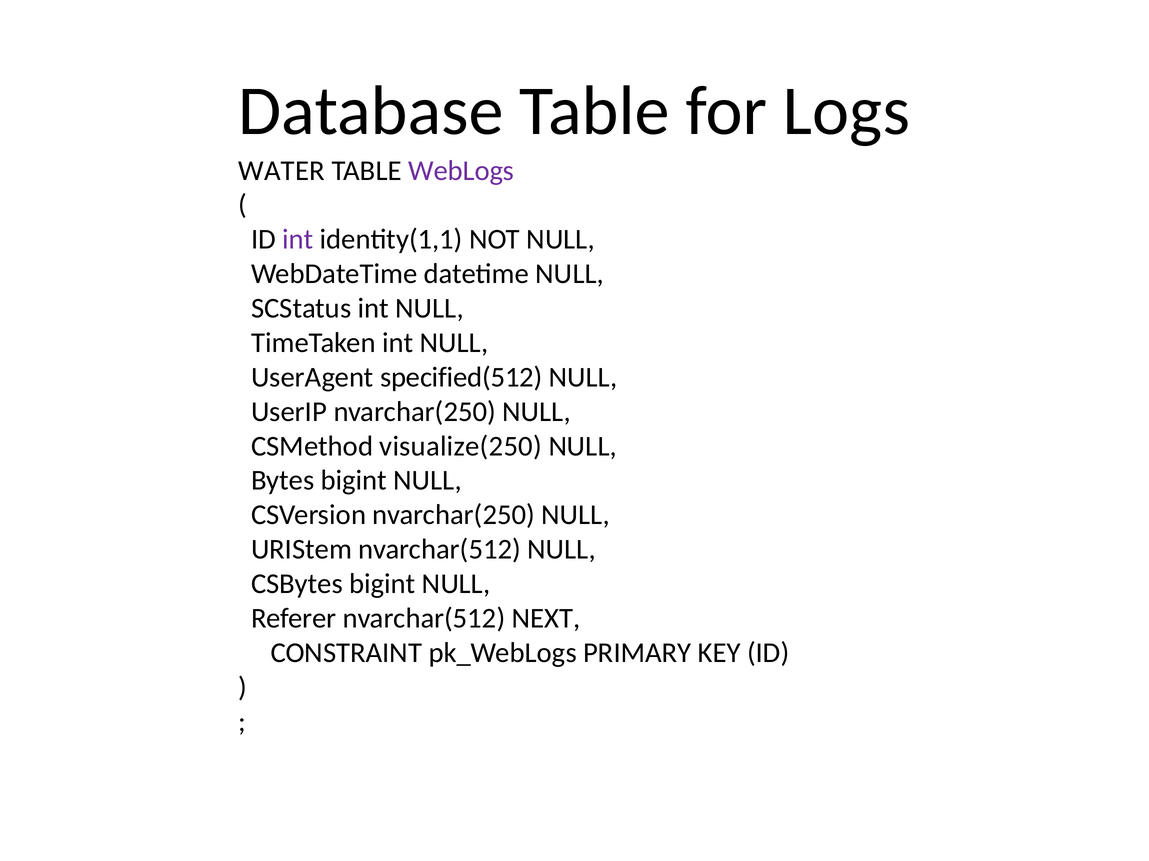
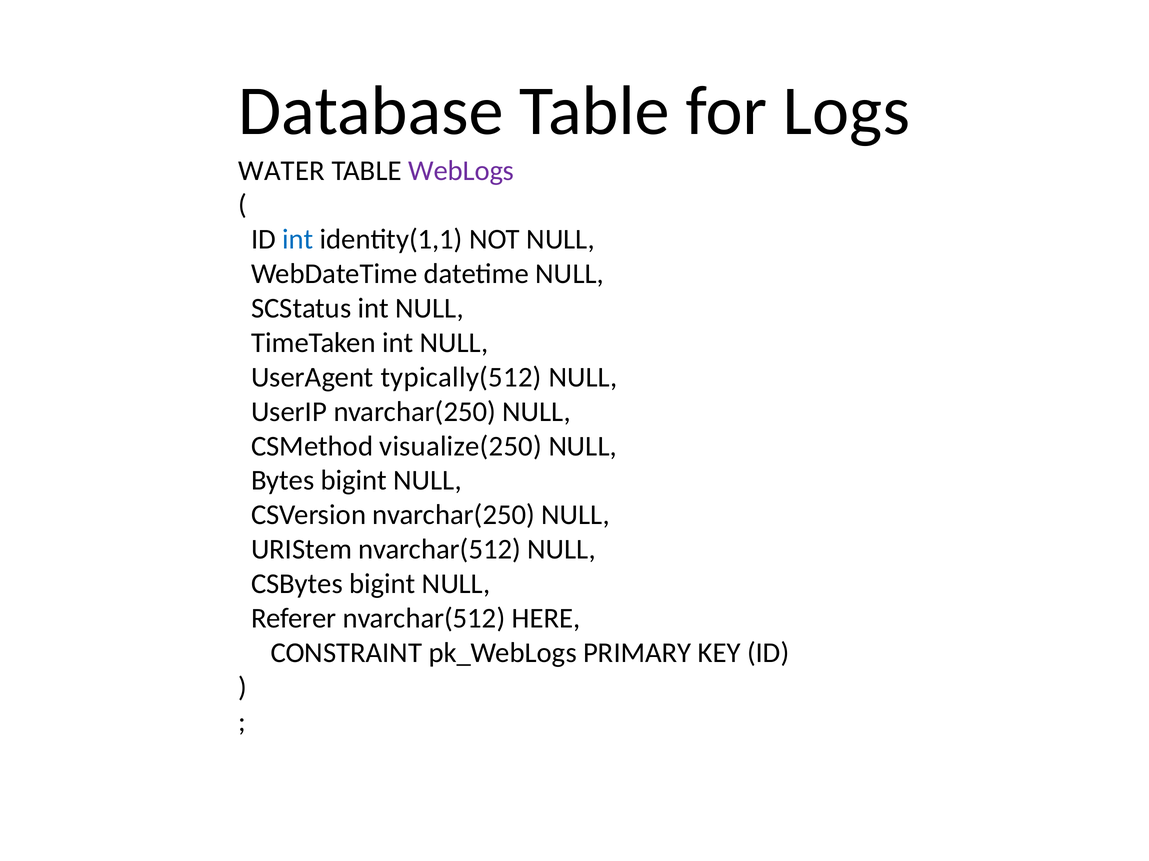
int colour: purple -> blue (298, 240)
specified(512: specified(512 -> typically(512 (461, 378)
NEXT: NEXT -> HERE (546, 619)
